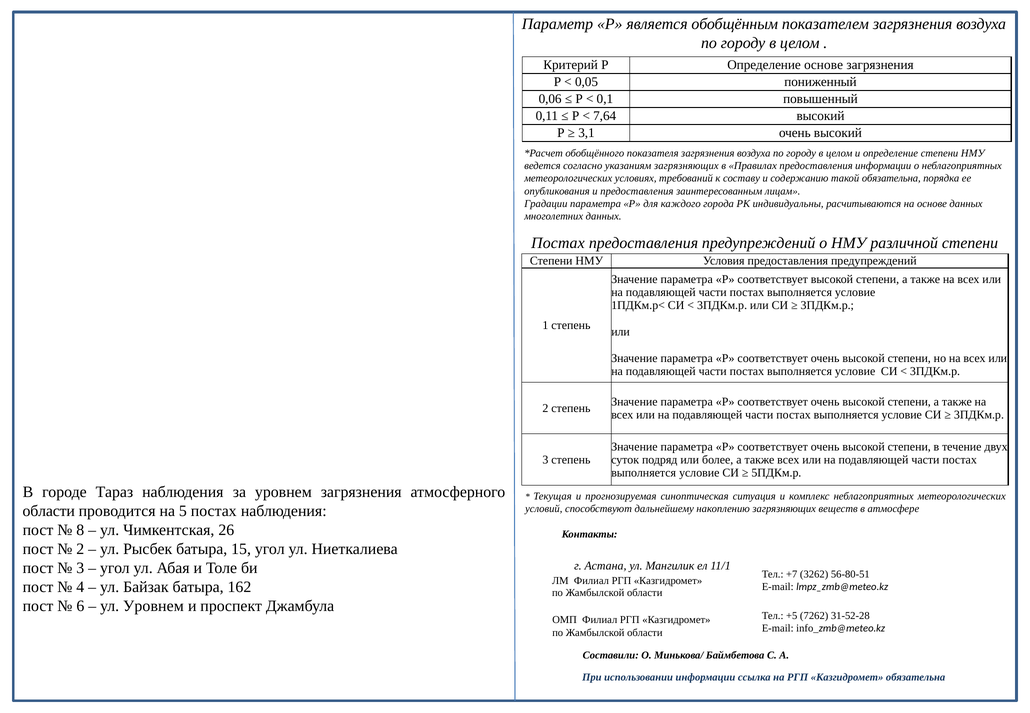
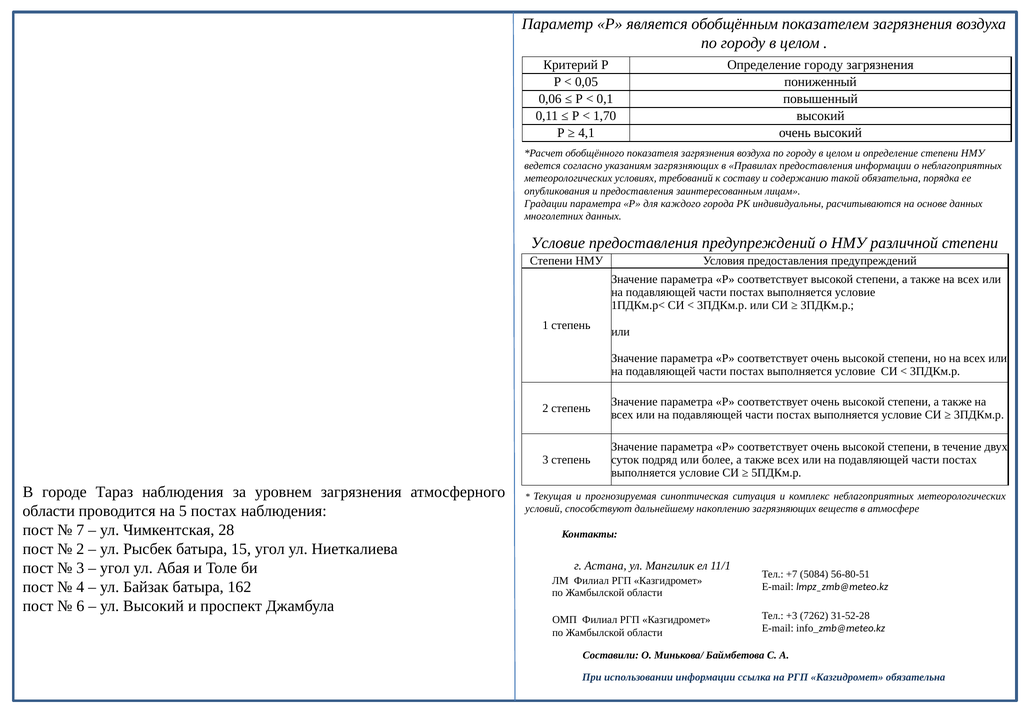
Определение основе: основе -> городу (824, 65)
7,64: 7,64 -> 1,70 (605, 116)
3,1: 3,1 -> 4,1 (586, 133)
Постах: Постах -> Условие (558, 243)
8: 8 -> 7 (80, 530)
26: 26 -> 28 (226, 530)
3262: 3262 -> 5084 (814, 574)
ул Уровнем: Уровнем -> Высокий (154, 606)
+5: +5 -> +3 (792, 616)
